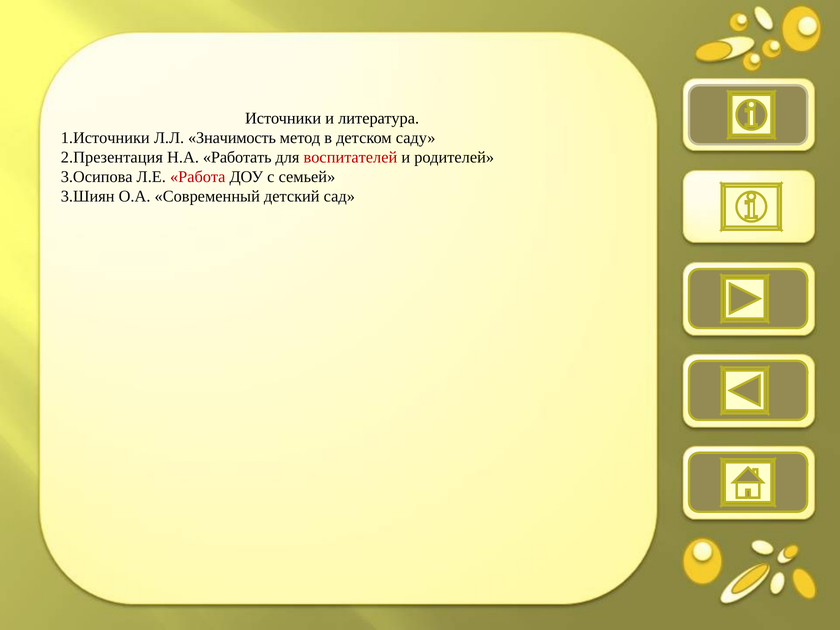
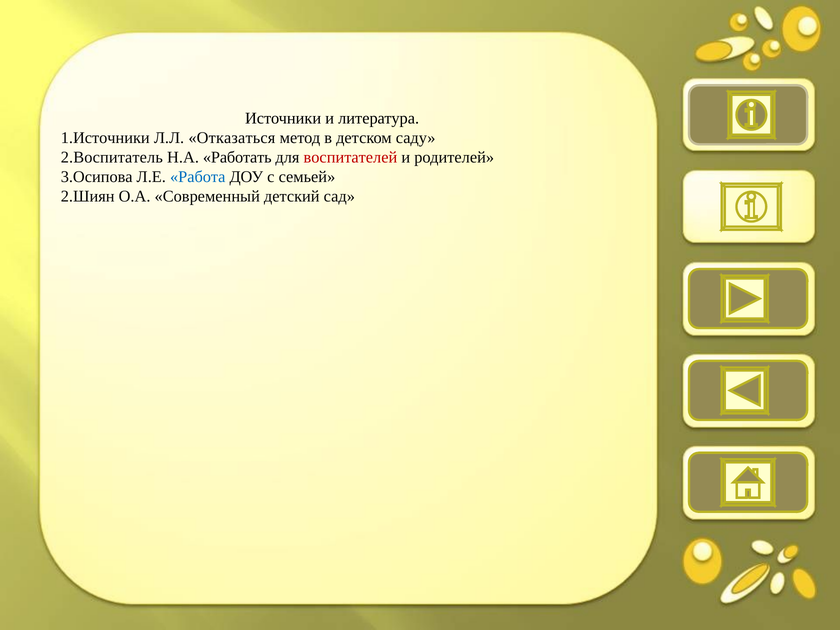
Значимость: Значимость -> Отказаться (232, 138)
2.Презентация: 2.Презентация -> 2.Воспитатель (112, 157)
Работа colour: red -> blue (198, 177)
3.Шиян: 3.Шиян -> 2.Шиян (88, 197)
